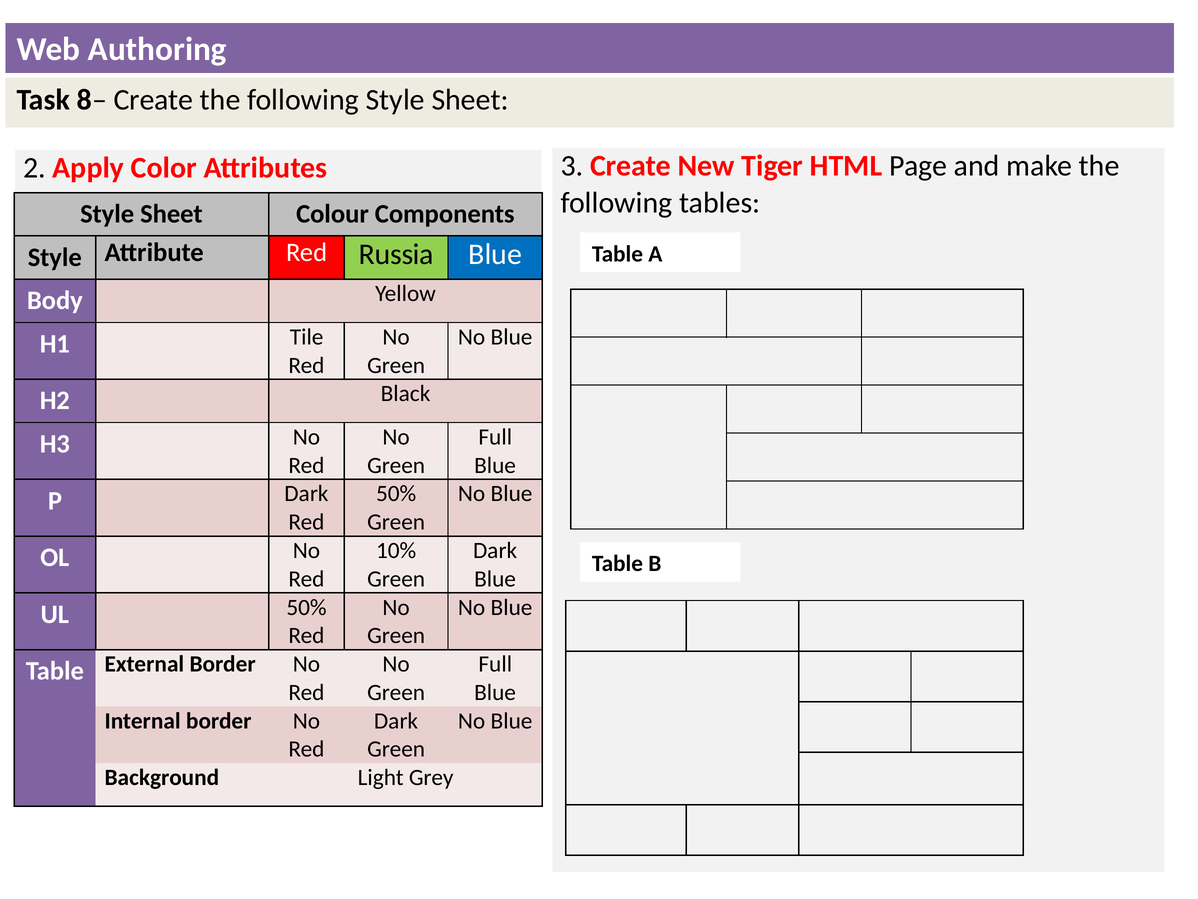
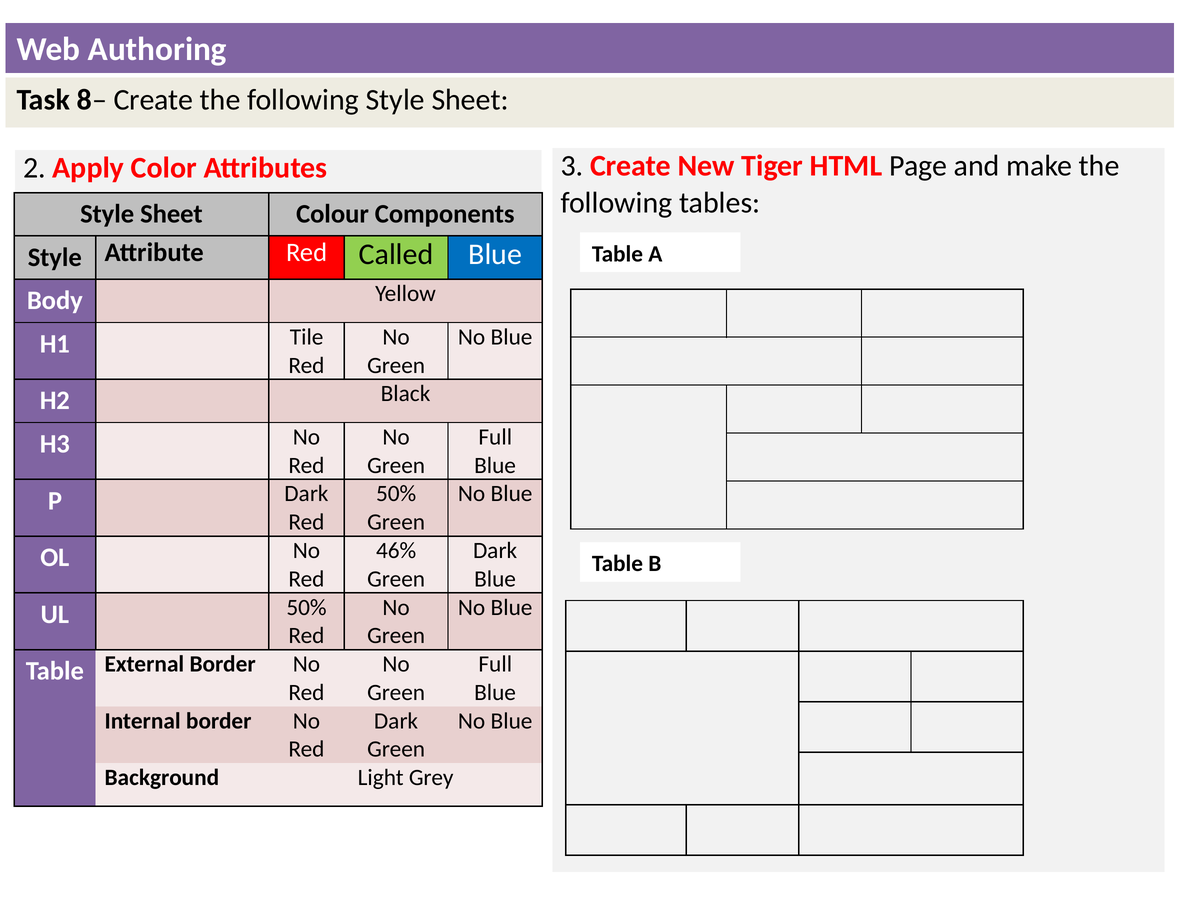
Russia: Russia -> Called (396, 254)
10%: 10% -> 46% (396, 550)
